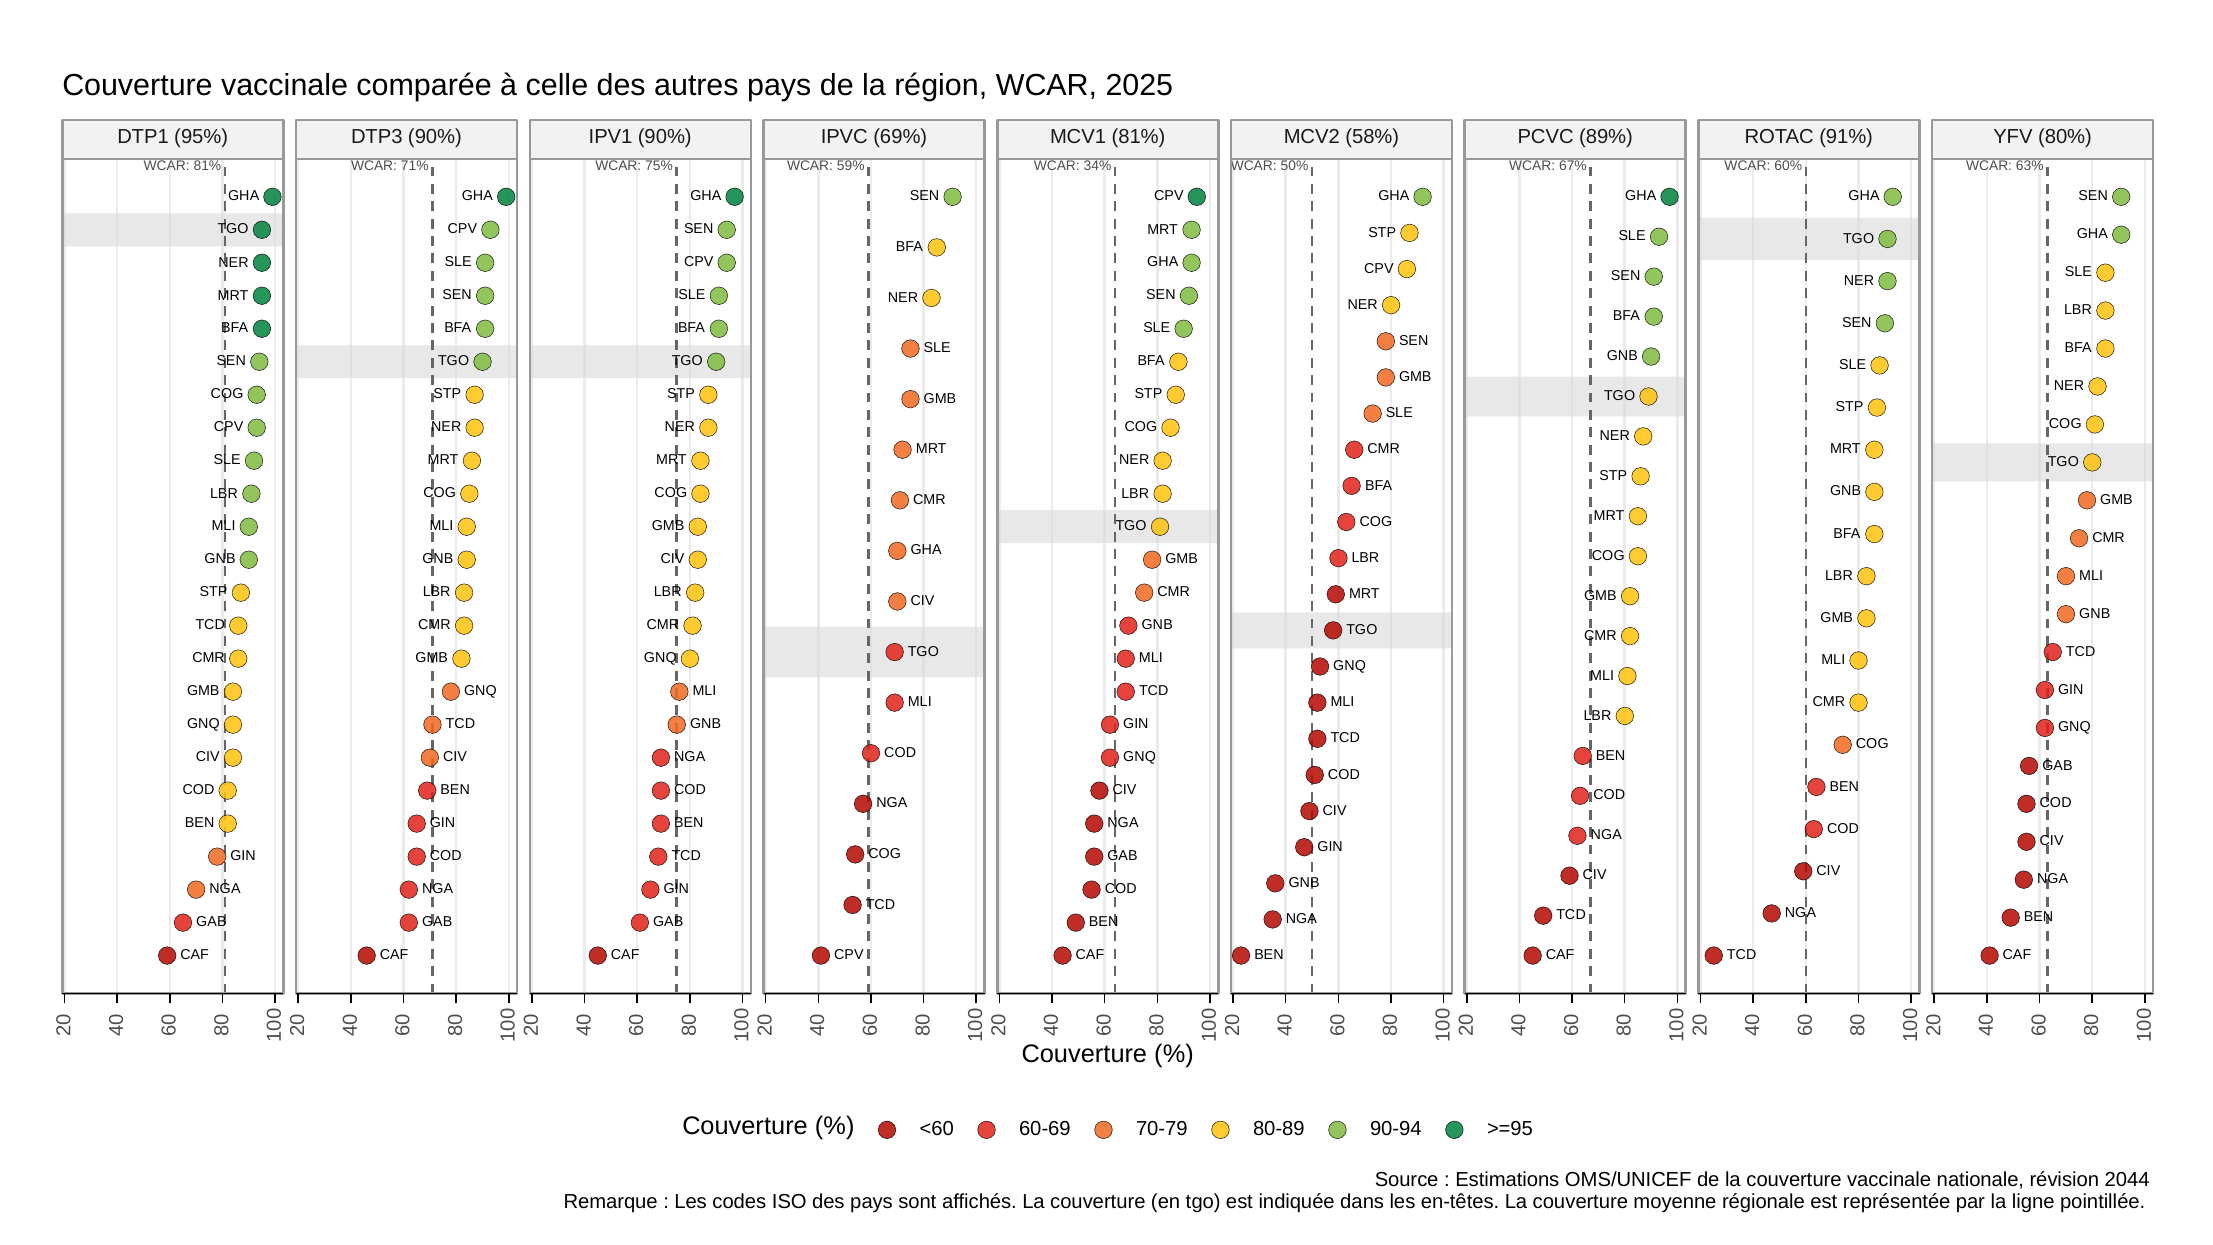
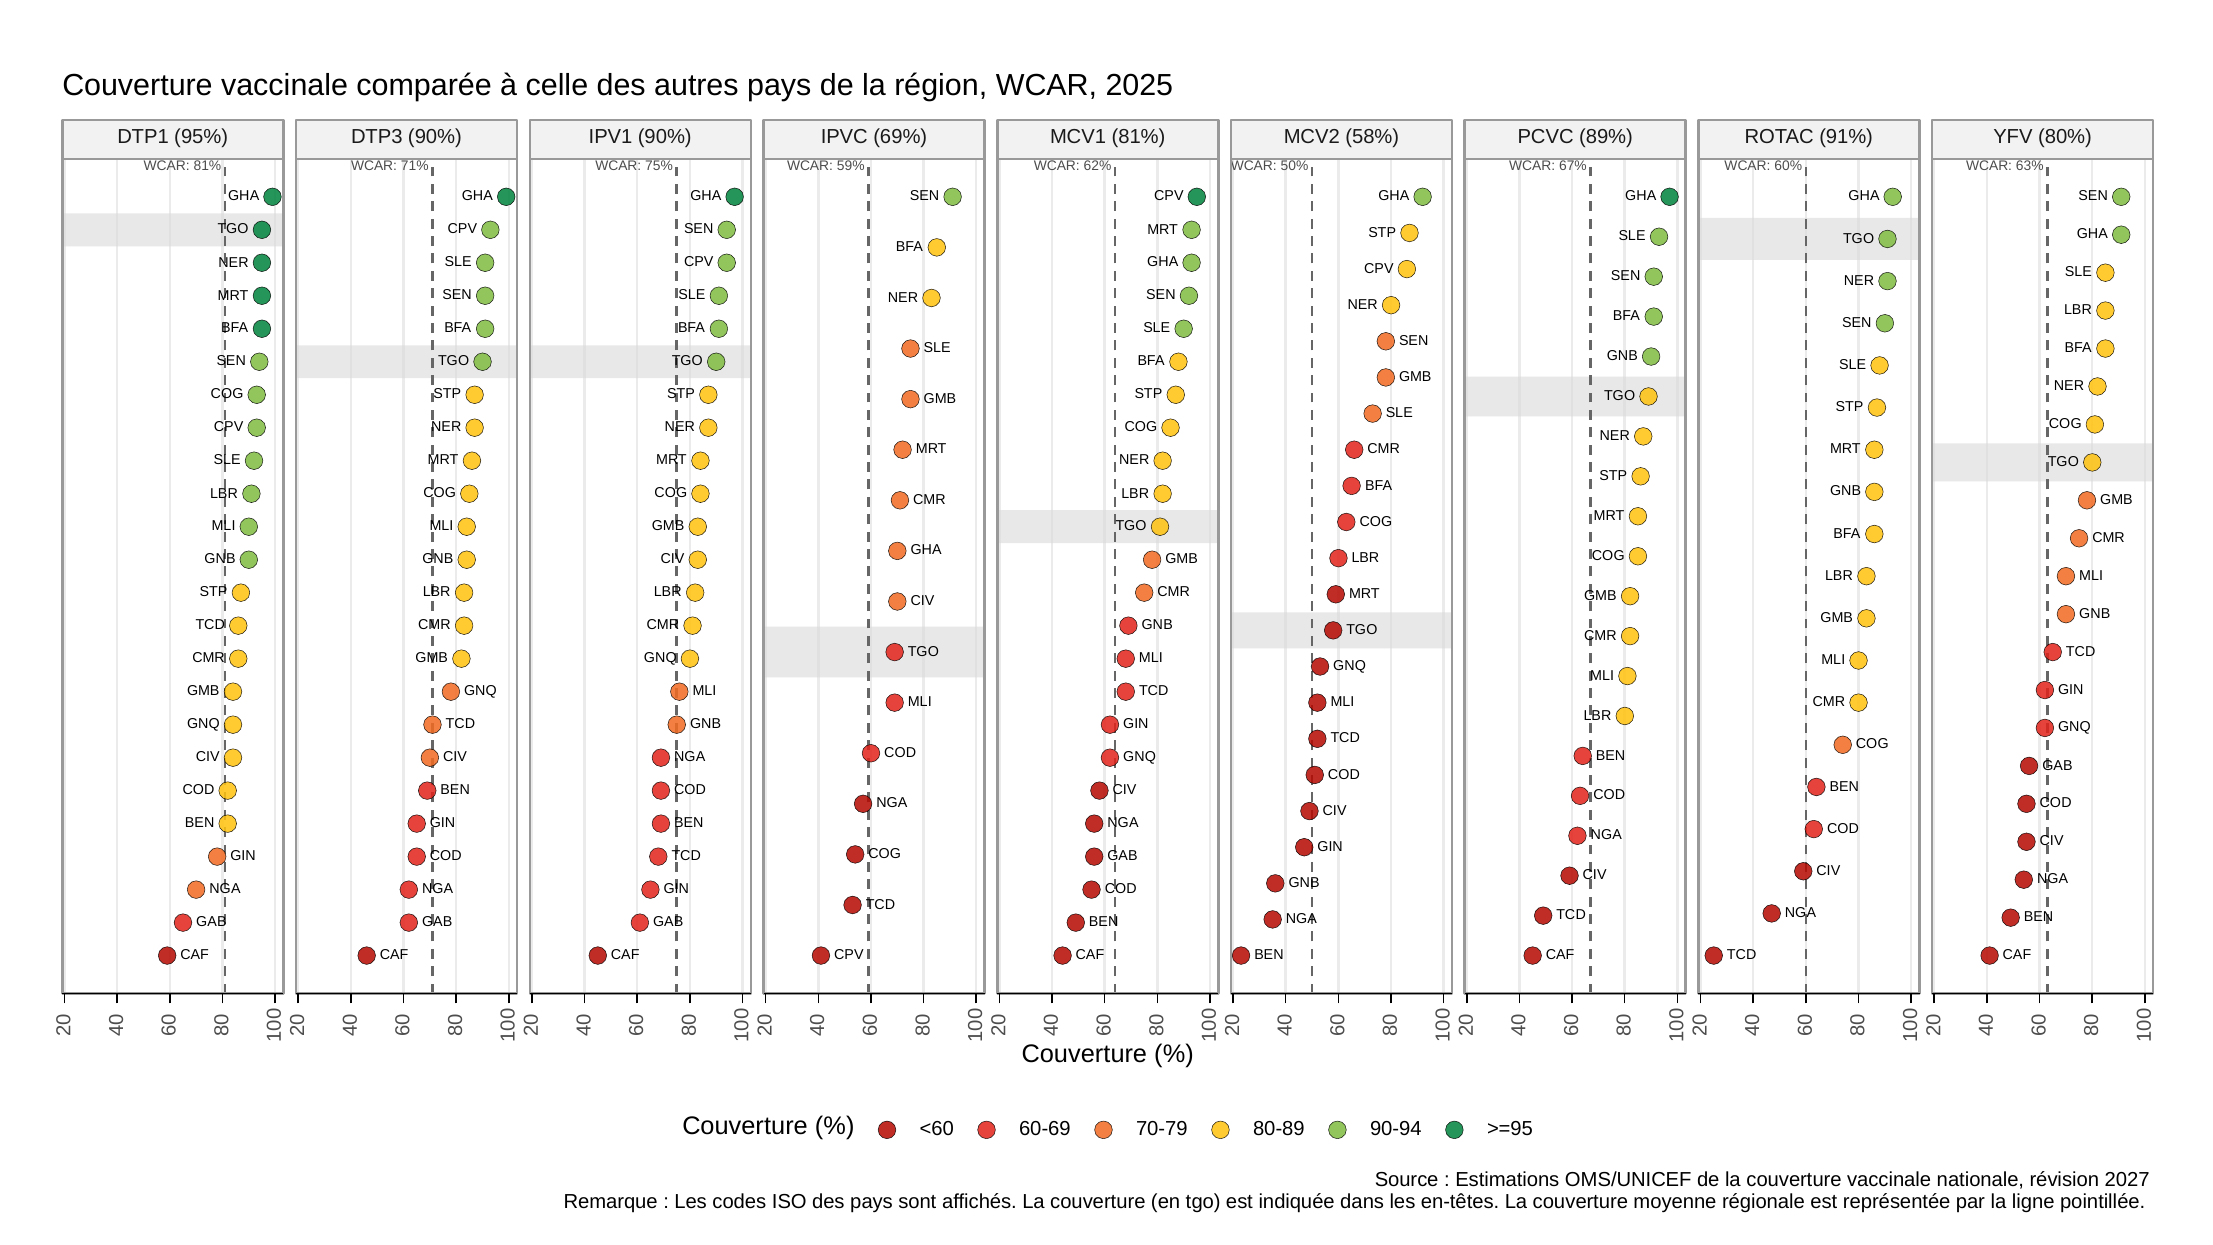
34%: 34% -> 62% (1098, 166)
2044: 2044 -> 2027 (2127, 1180)
